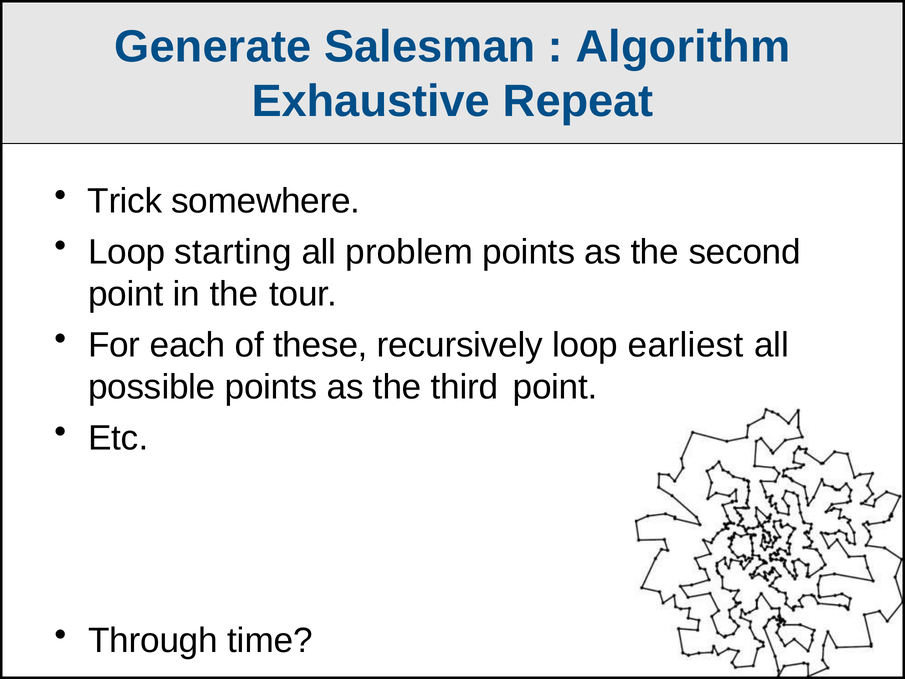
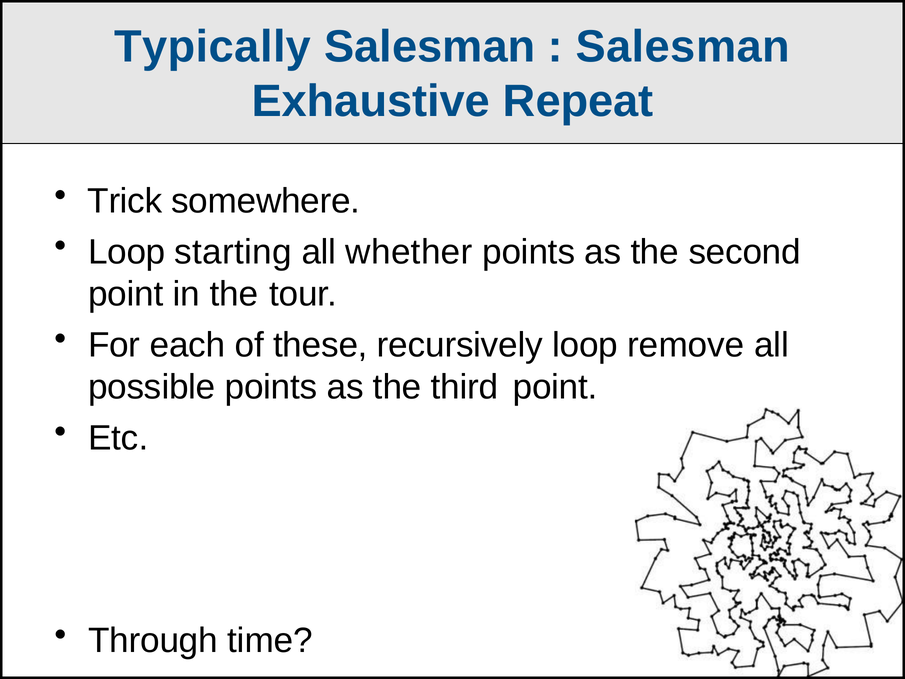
Generate: Generate -> Typically (213, 47)
Algorithm: Algorithm -> Salesman (683, 47)
problem: problem -> whether (409, 252)
earliest: earliest -> remove (686, 345)
